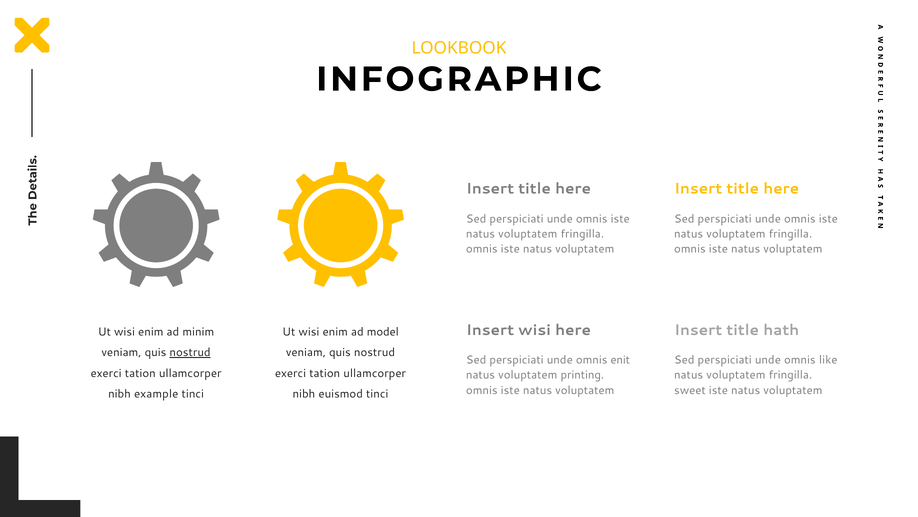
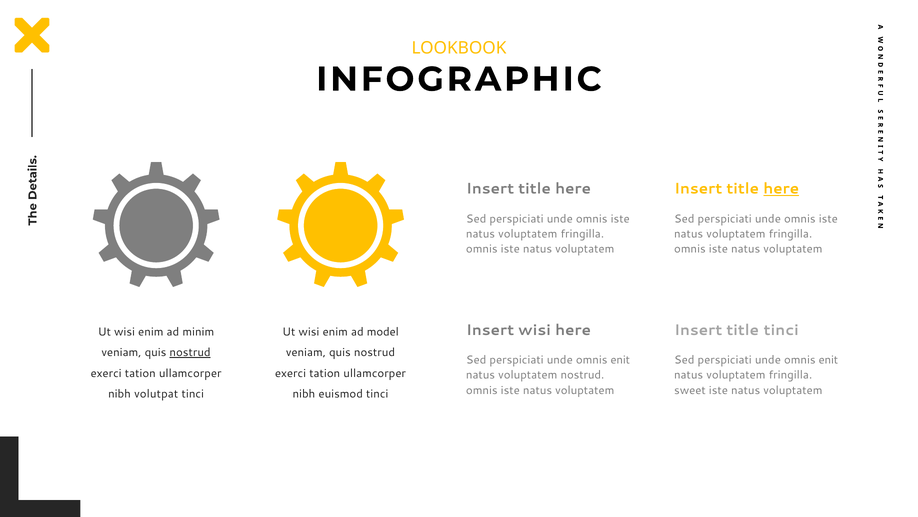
here underline: none -> present (781, 189)
title hath: hath -> tinci (781, 330)
like: like -> enit (828, 360)
voluptatem printing: printing -> nostrud (582, 375)
example: example -> volutpat (156, 393)
